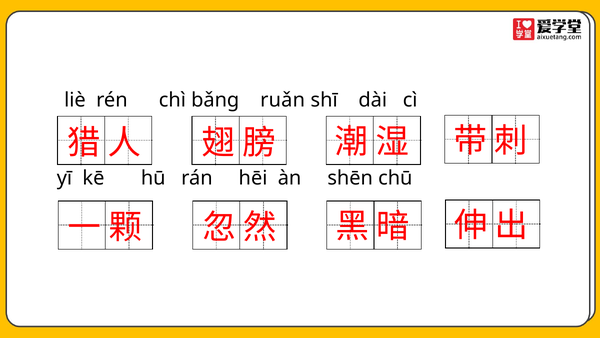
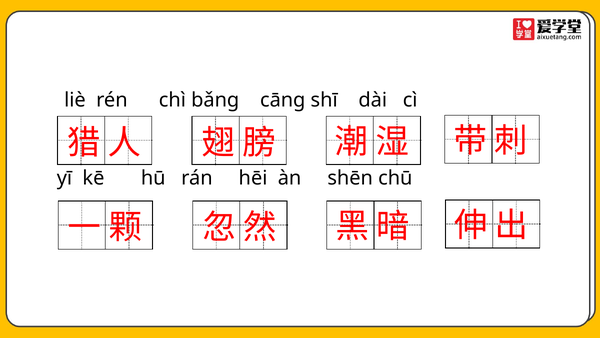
ruǎn: ruǎn -> cāng (283, 100)
